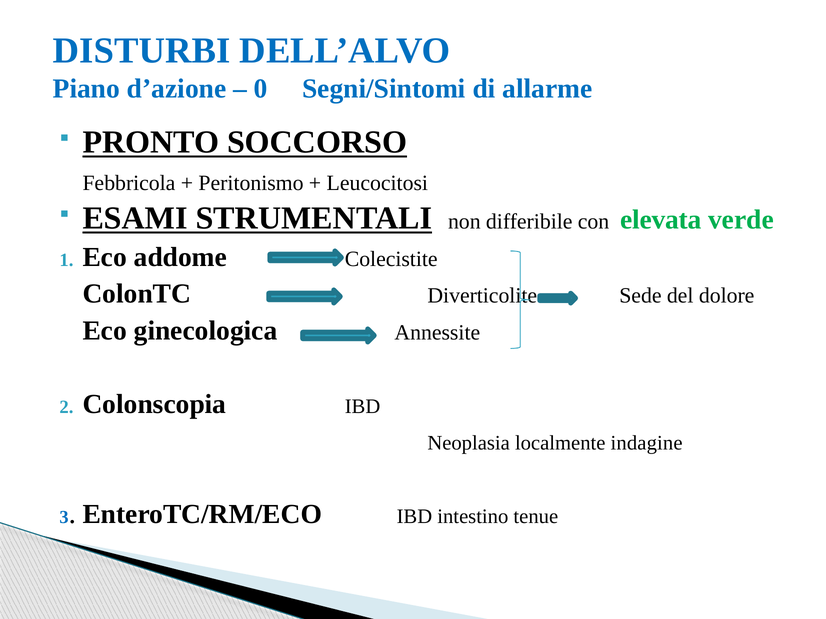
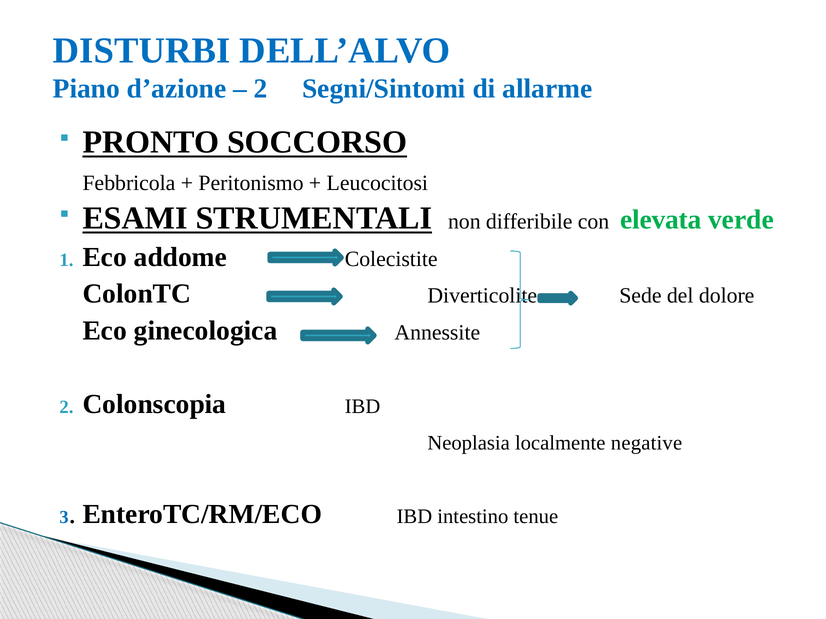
0: 0 -> 2 (261, 89)
indagine: indagine -> negative (647, 443)
